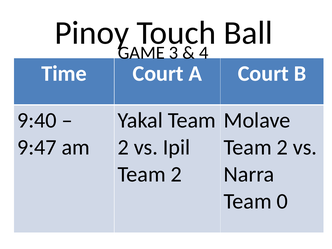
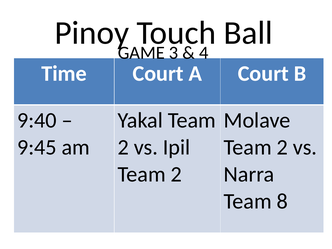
9:47: 9:47 -> 9:45 (37, 147)
0: 0 -> 8 (282, 201)
